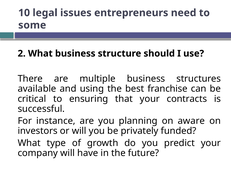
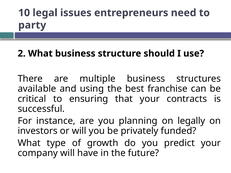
some: some -> party (32, 25)
aware: aware -> legally (191, 121)
